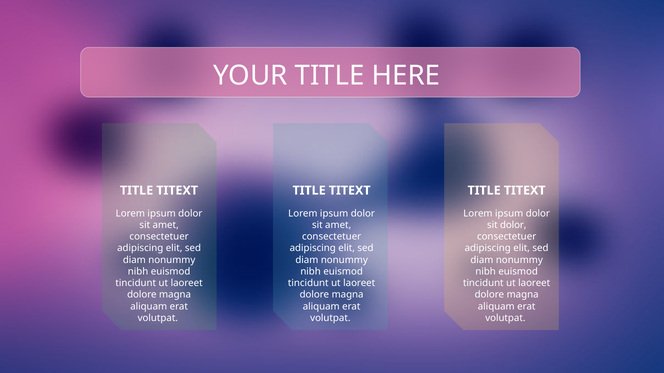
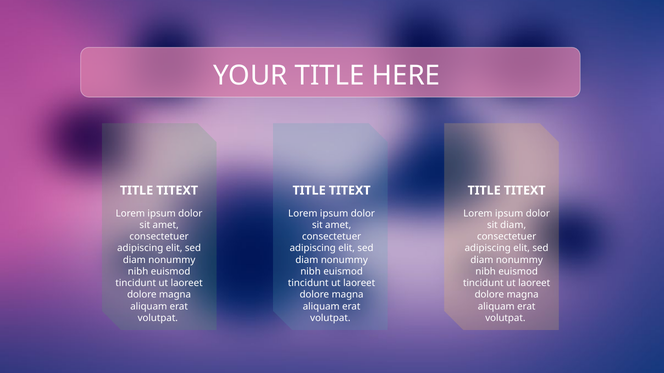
sit dolor: dolor -> diam (513, 225)
